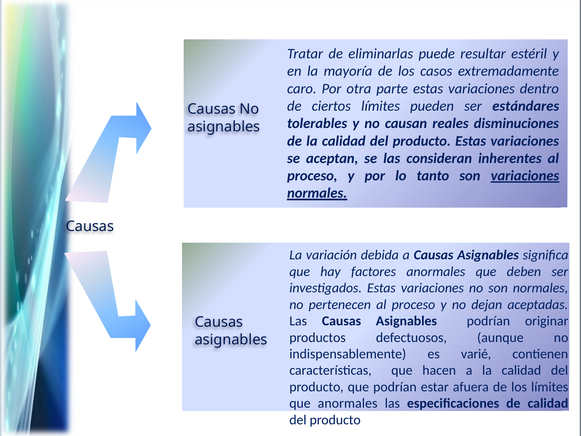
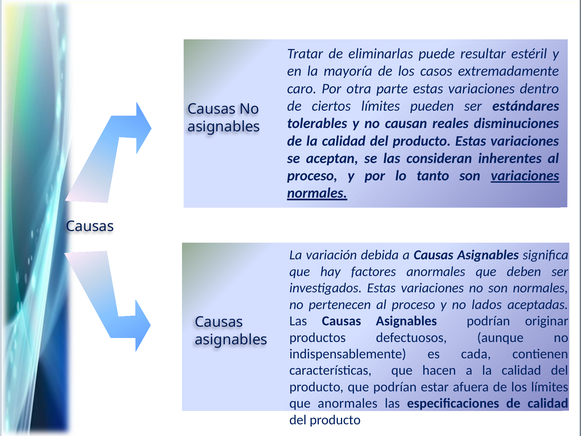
dejan: dejan -> lados (487, 304)
varié: varié -> cada (476, 354)
